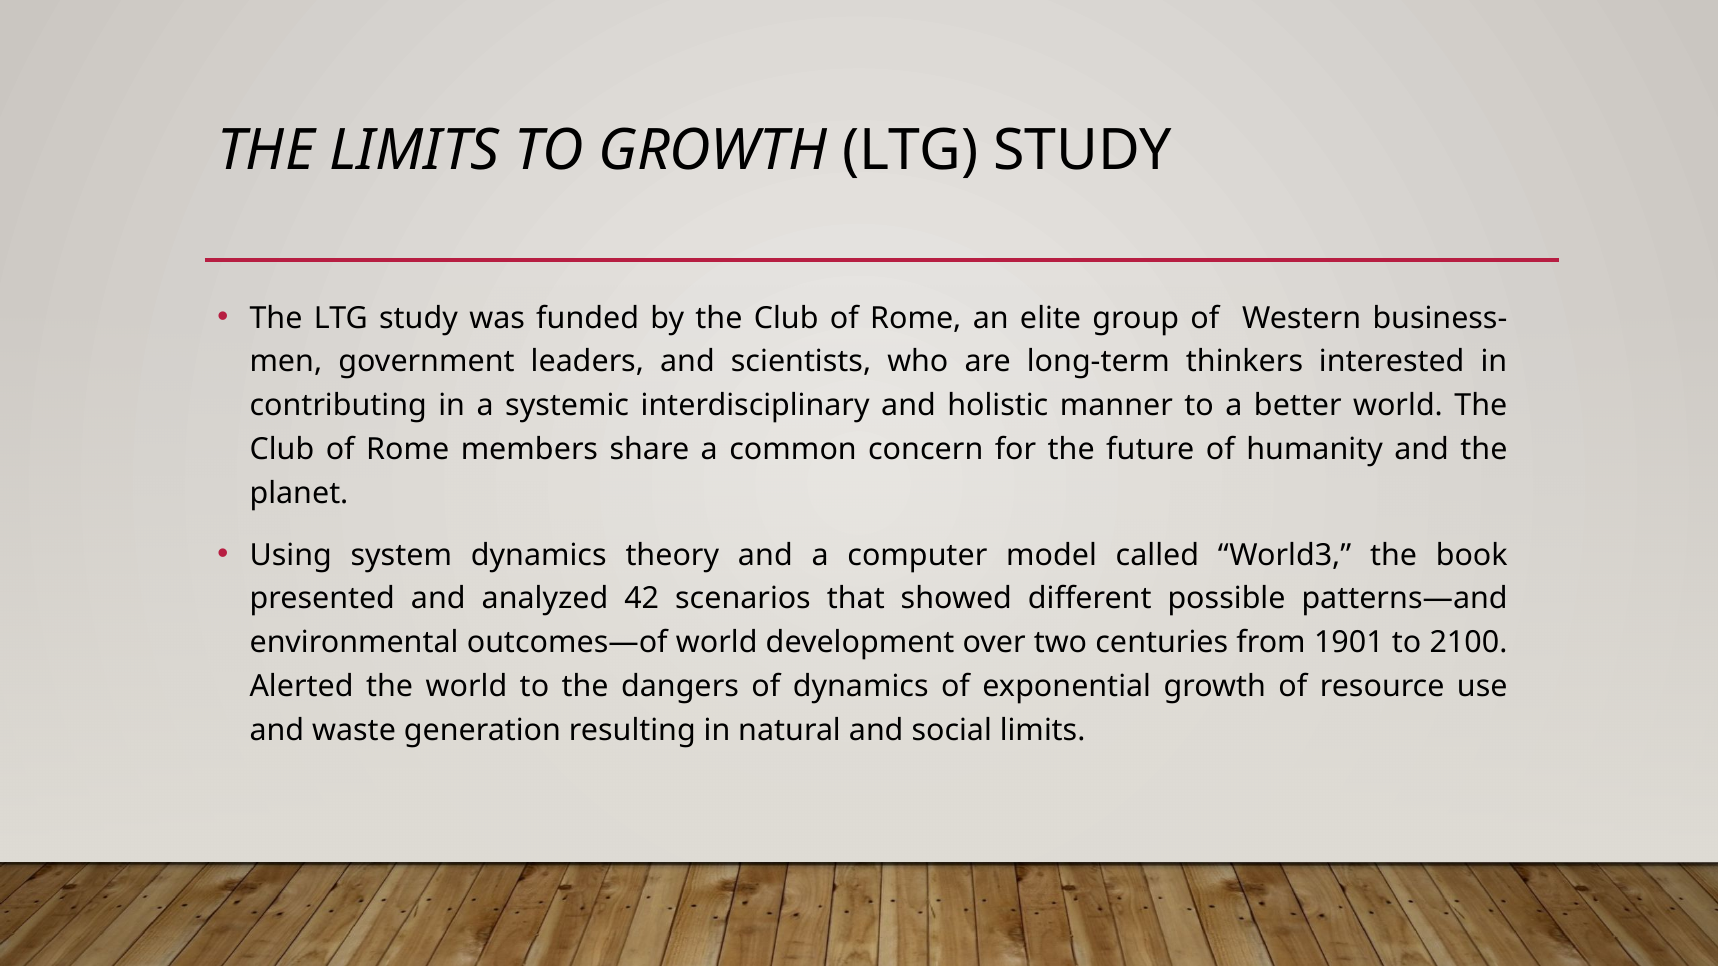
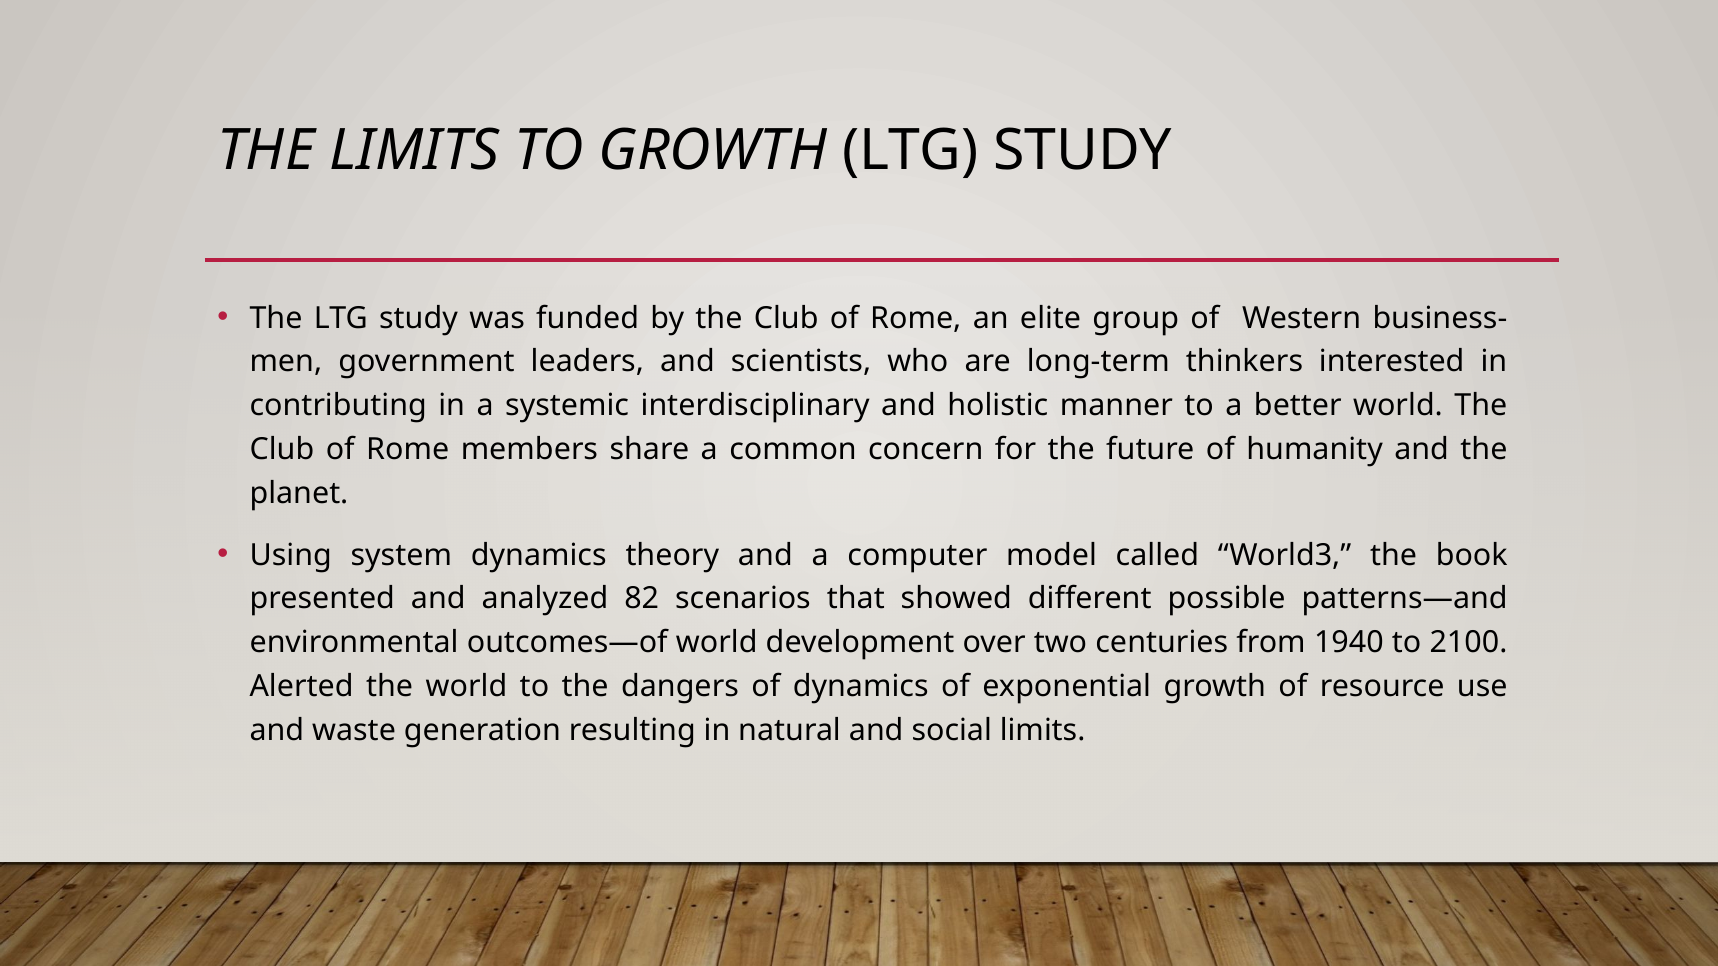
42: 42 -> 82 (642, 599)
1901: 1901 -> 1940 (1349, 643)
